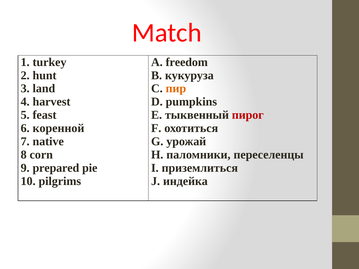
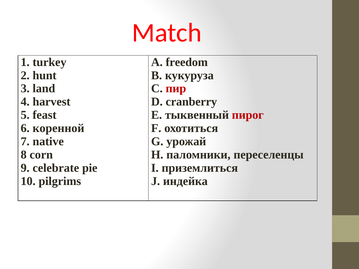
пир colour: orange -> red (176, 89)
pumpkins: pumpkins -> cranberry (191, 102)
prepared: prepared -> celebrate (56, 168)
